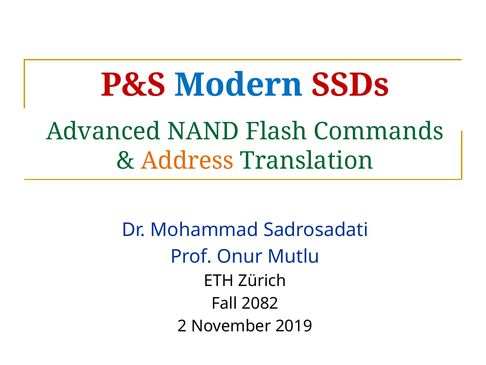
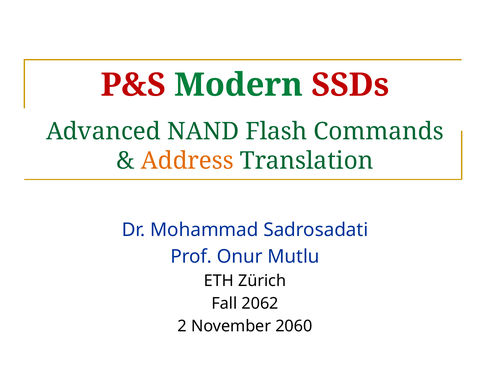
Modern colour: blue -> green (238, 85)
2082: 2082 -> 2062 (260, 303)
2019: 2019 -> 2060 (294, 326)
